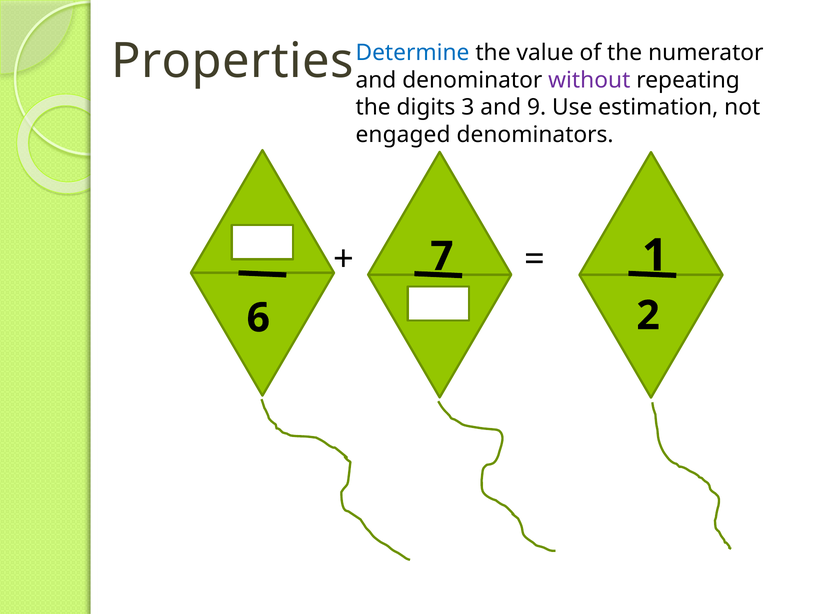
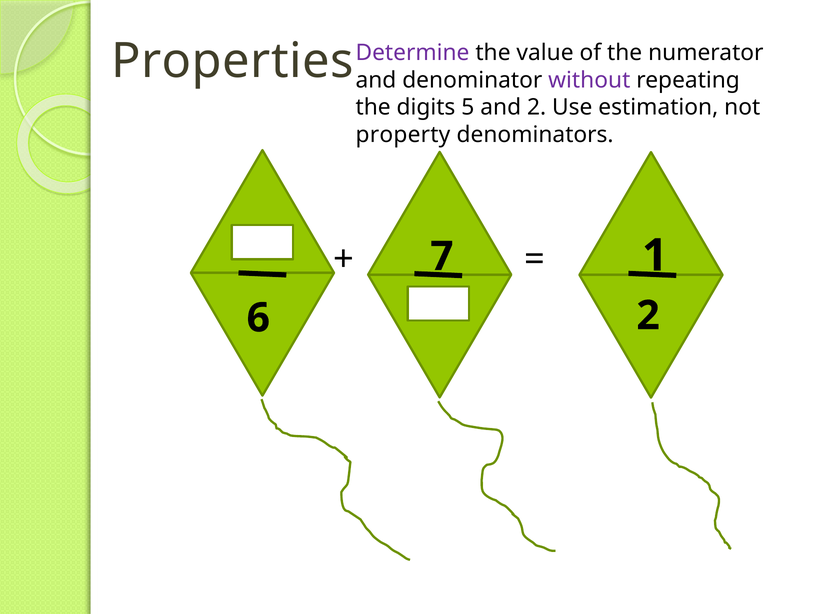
Determine colour: blue -> purple (413, 53)
3: 3 -> 5 (468, 107)
and 9: 9 -> 2 (537, 107)
engaged: engaged -> property (403, 135)
